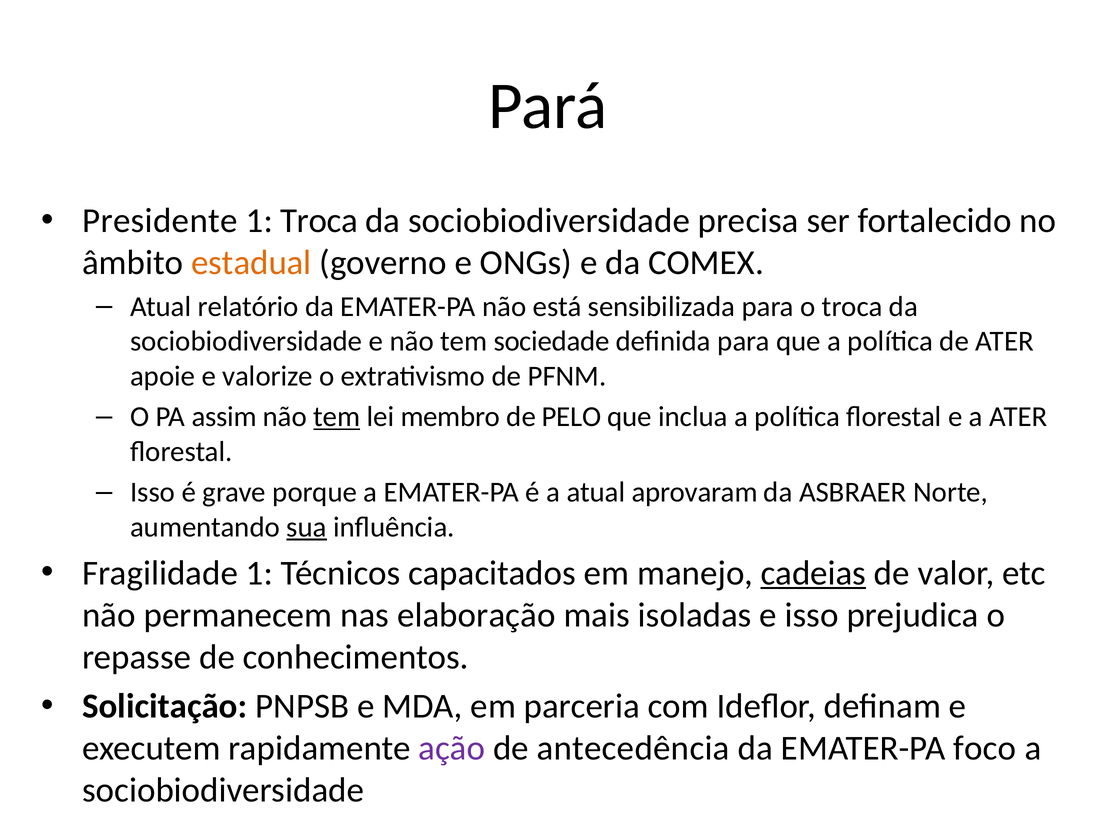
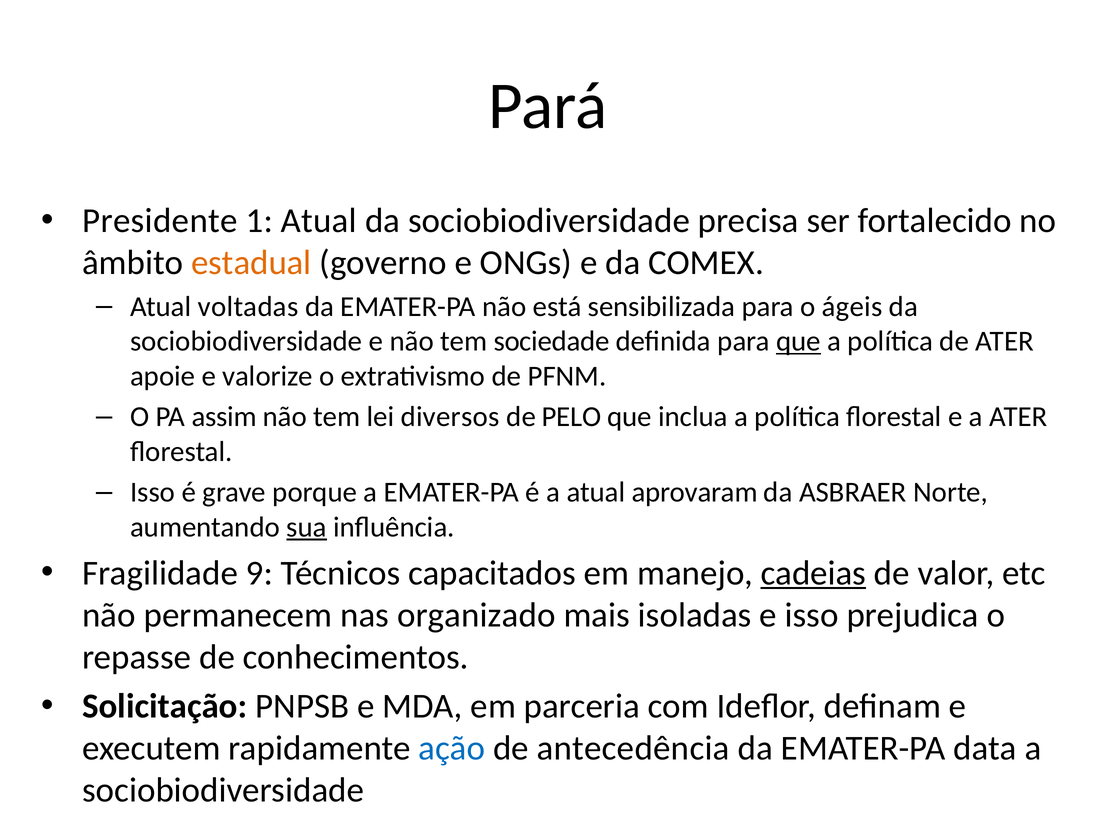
1 Troca: Troca -> Atual (319, 221)
relatório: relatório -> voltadas (248, 307)
o troca: troca -> ágeis (852, 307)
que underline: none -> present (798, 341)
tem underline: present -> none (337, 417)
membro: membro -> diversos (450, 417)
Fragilidade 1: 1 -> 9 (259, 573)
elaboração: elaboração -> organizado (476, 615)
ação colour: purple -> blue (452, 748)
foco: foco -> data (985, 748)
